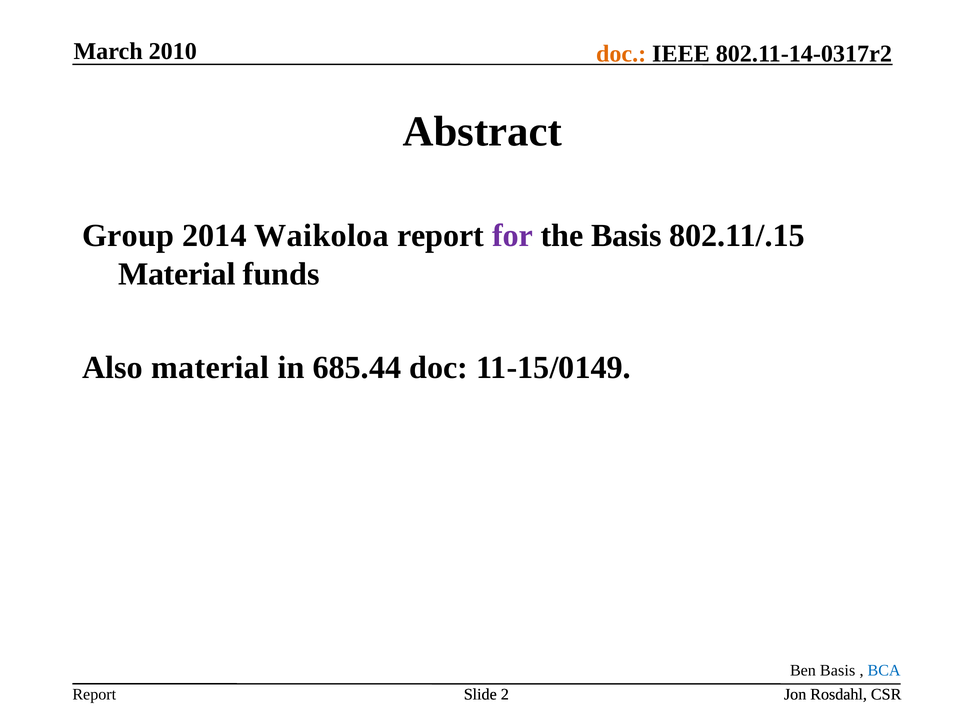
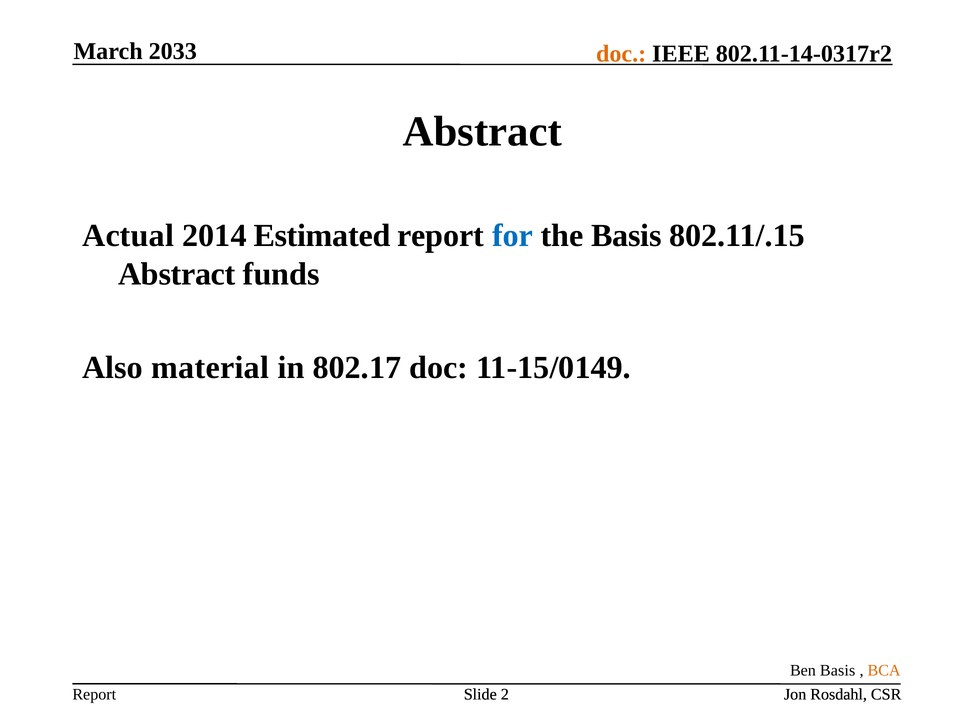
2010: 2010 -> 2033 (173, 51)
Group: Group -> Actual (128, 235)
Waikoloa: Waikoloa -> Estimated (322, 235)
for colour: purple -> blue (513, 235)
Material: Material -> Abstract (177, 274)
685.44: 685.44 -> 802.17 (357, 367)
BCA colour: blue -> orange (884, 670)
